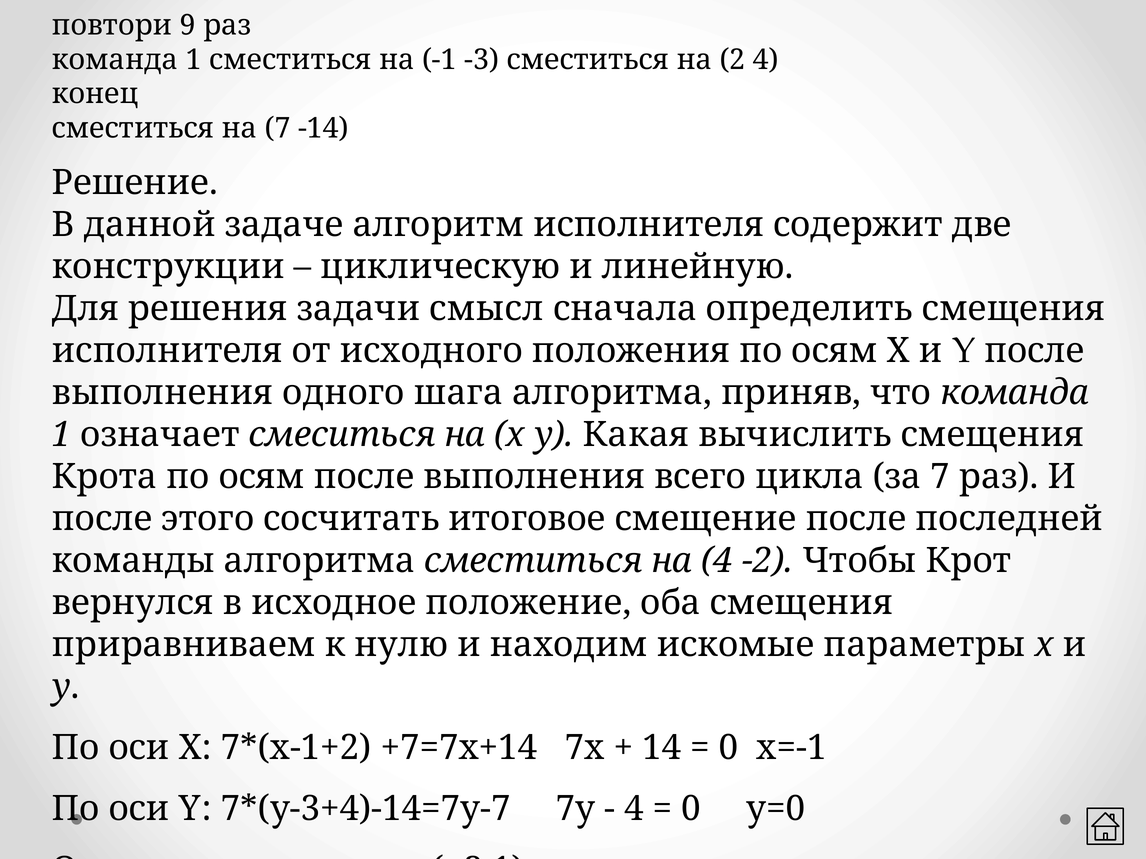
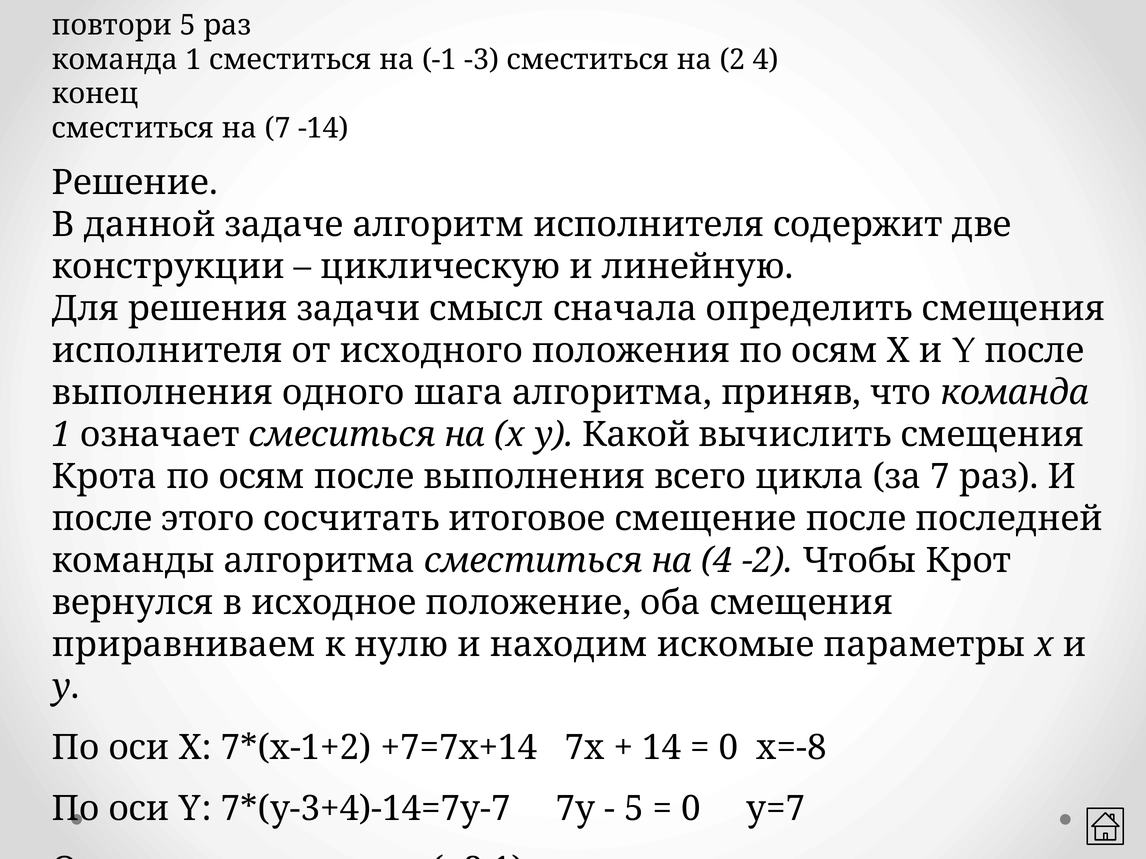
повтори 9: 9 -> 5 (188, 25)
Какая: Какая -> Какой (636, 435)
х=-1: х=-1 -> х=-8 (792, 748)
4: 4 -> 5 (634, 809)
у=0: у=0 -> у=7 (776, 809)
